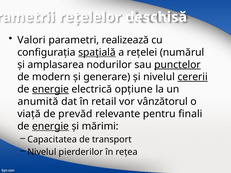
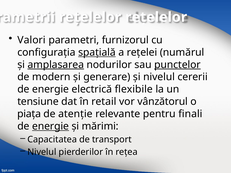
reţelelor deschisă: deschisă -> reţelelor (156, 17)
realizează: realizează -> furnizorul (125, 40)
amplasarea underline: none -> present (56, 65)
cererii underline: present -> none (193, 77)
energie underline: present -> none (51, 89)
opţiune: opţiune -> flexibile (134, 89)
anumită: anumită -> tensiune (38, 102)
viaţă: viaţă -> piaţa (29, 114)
prevăd: prevăd -> atenţie (75, 114)
